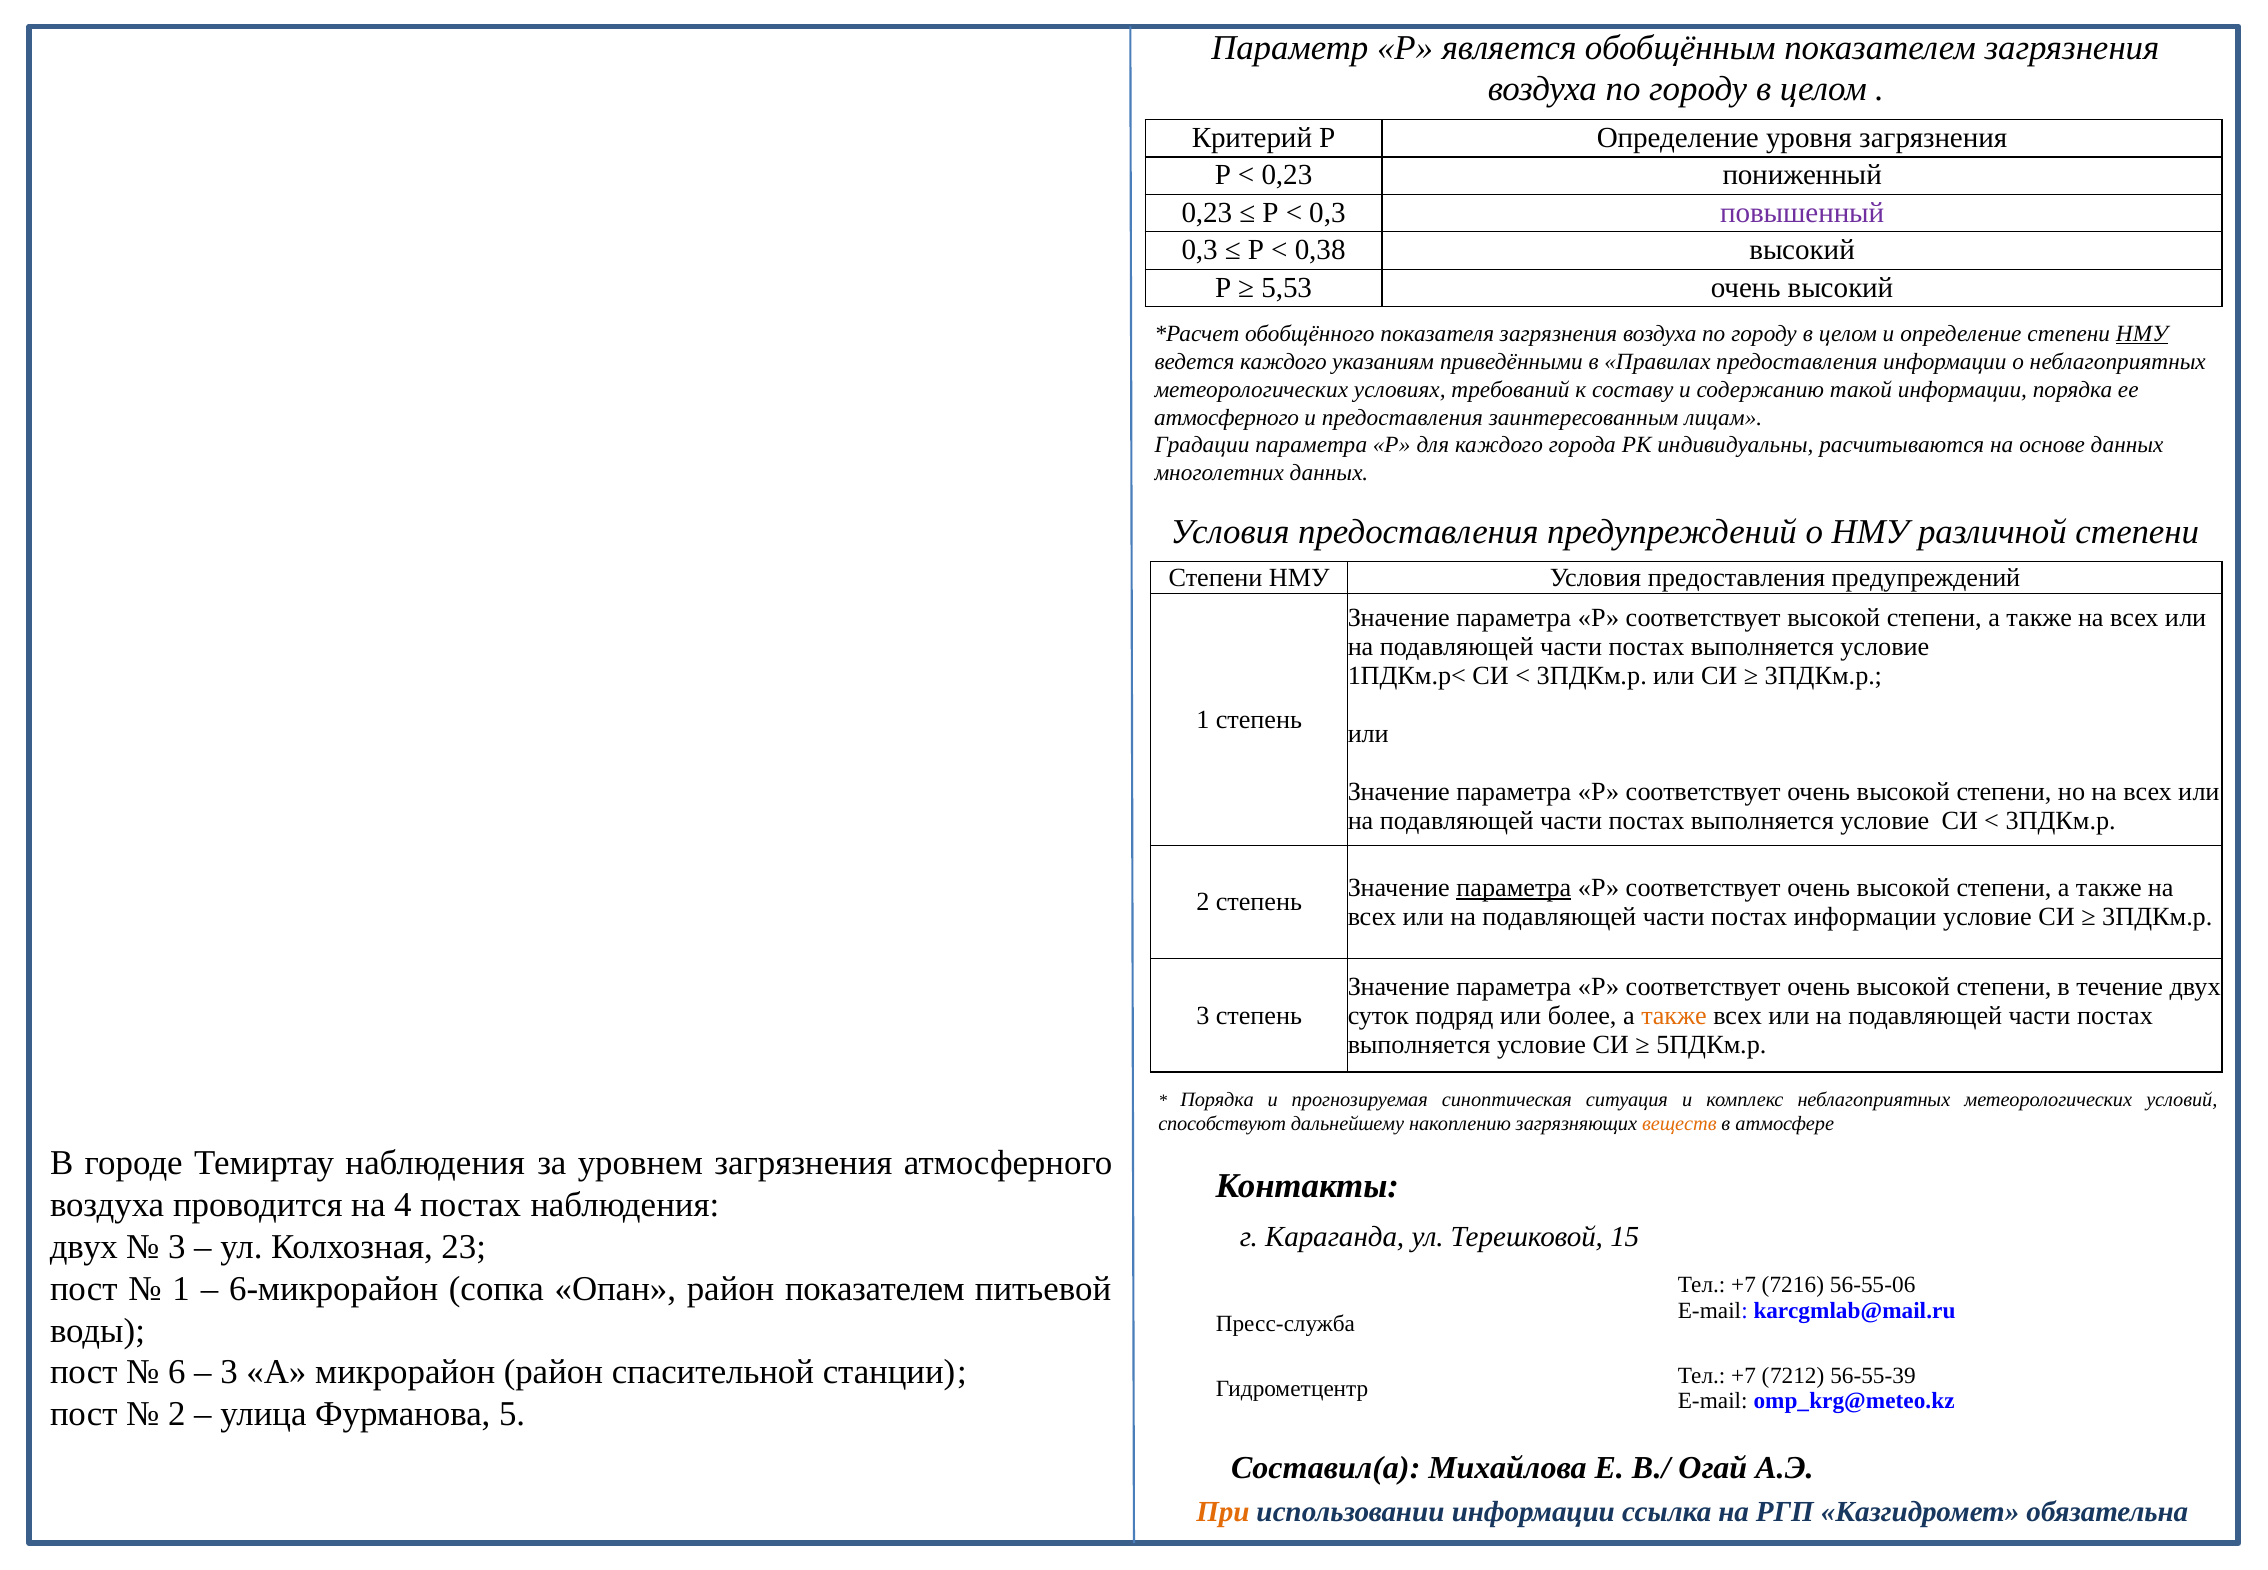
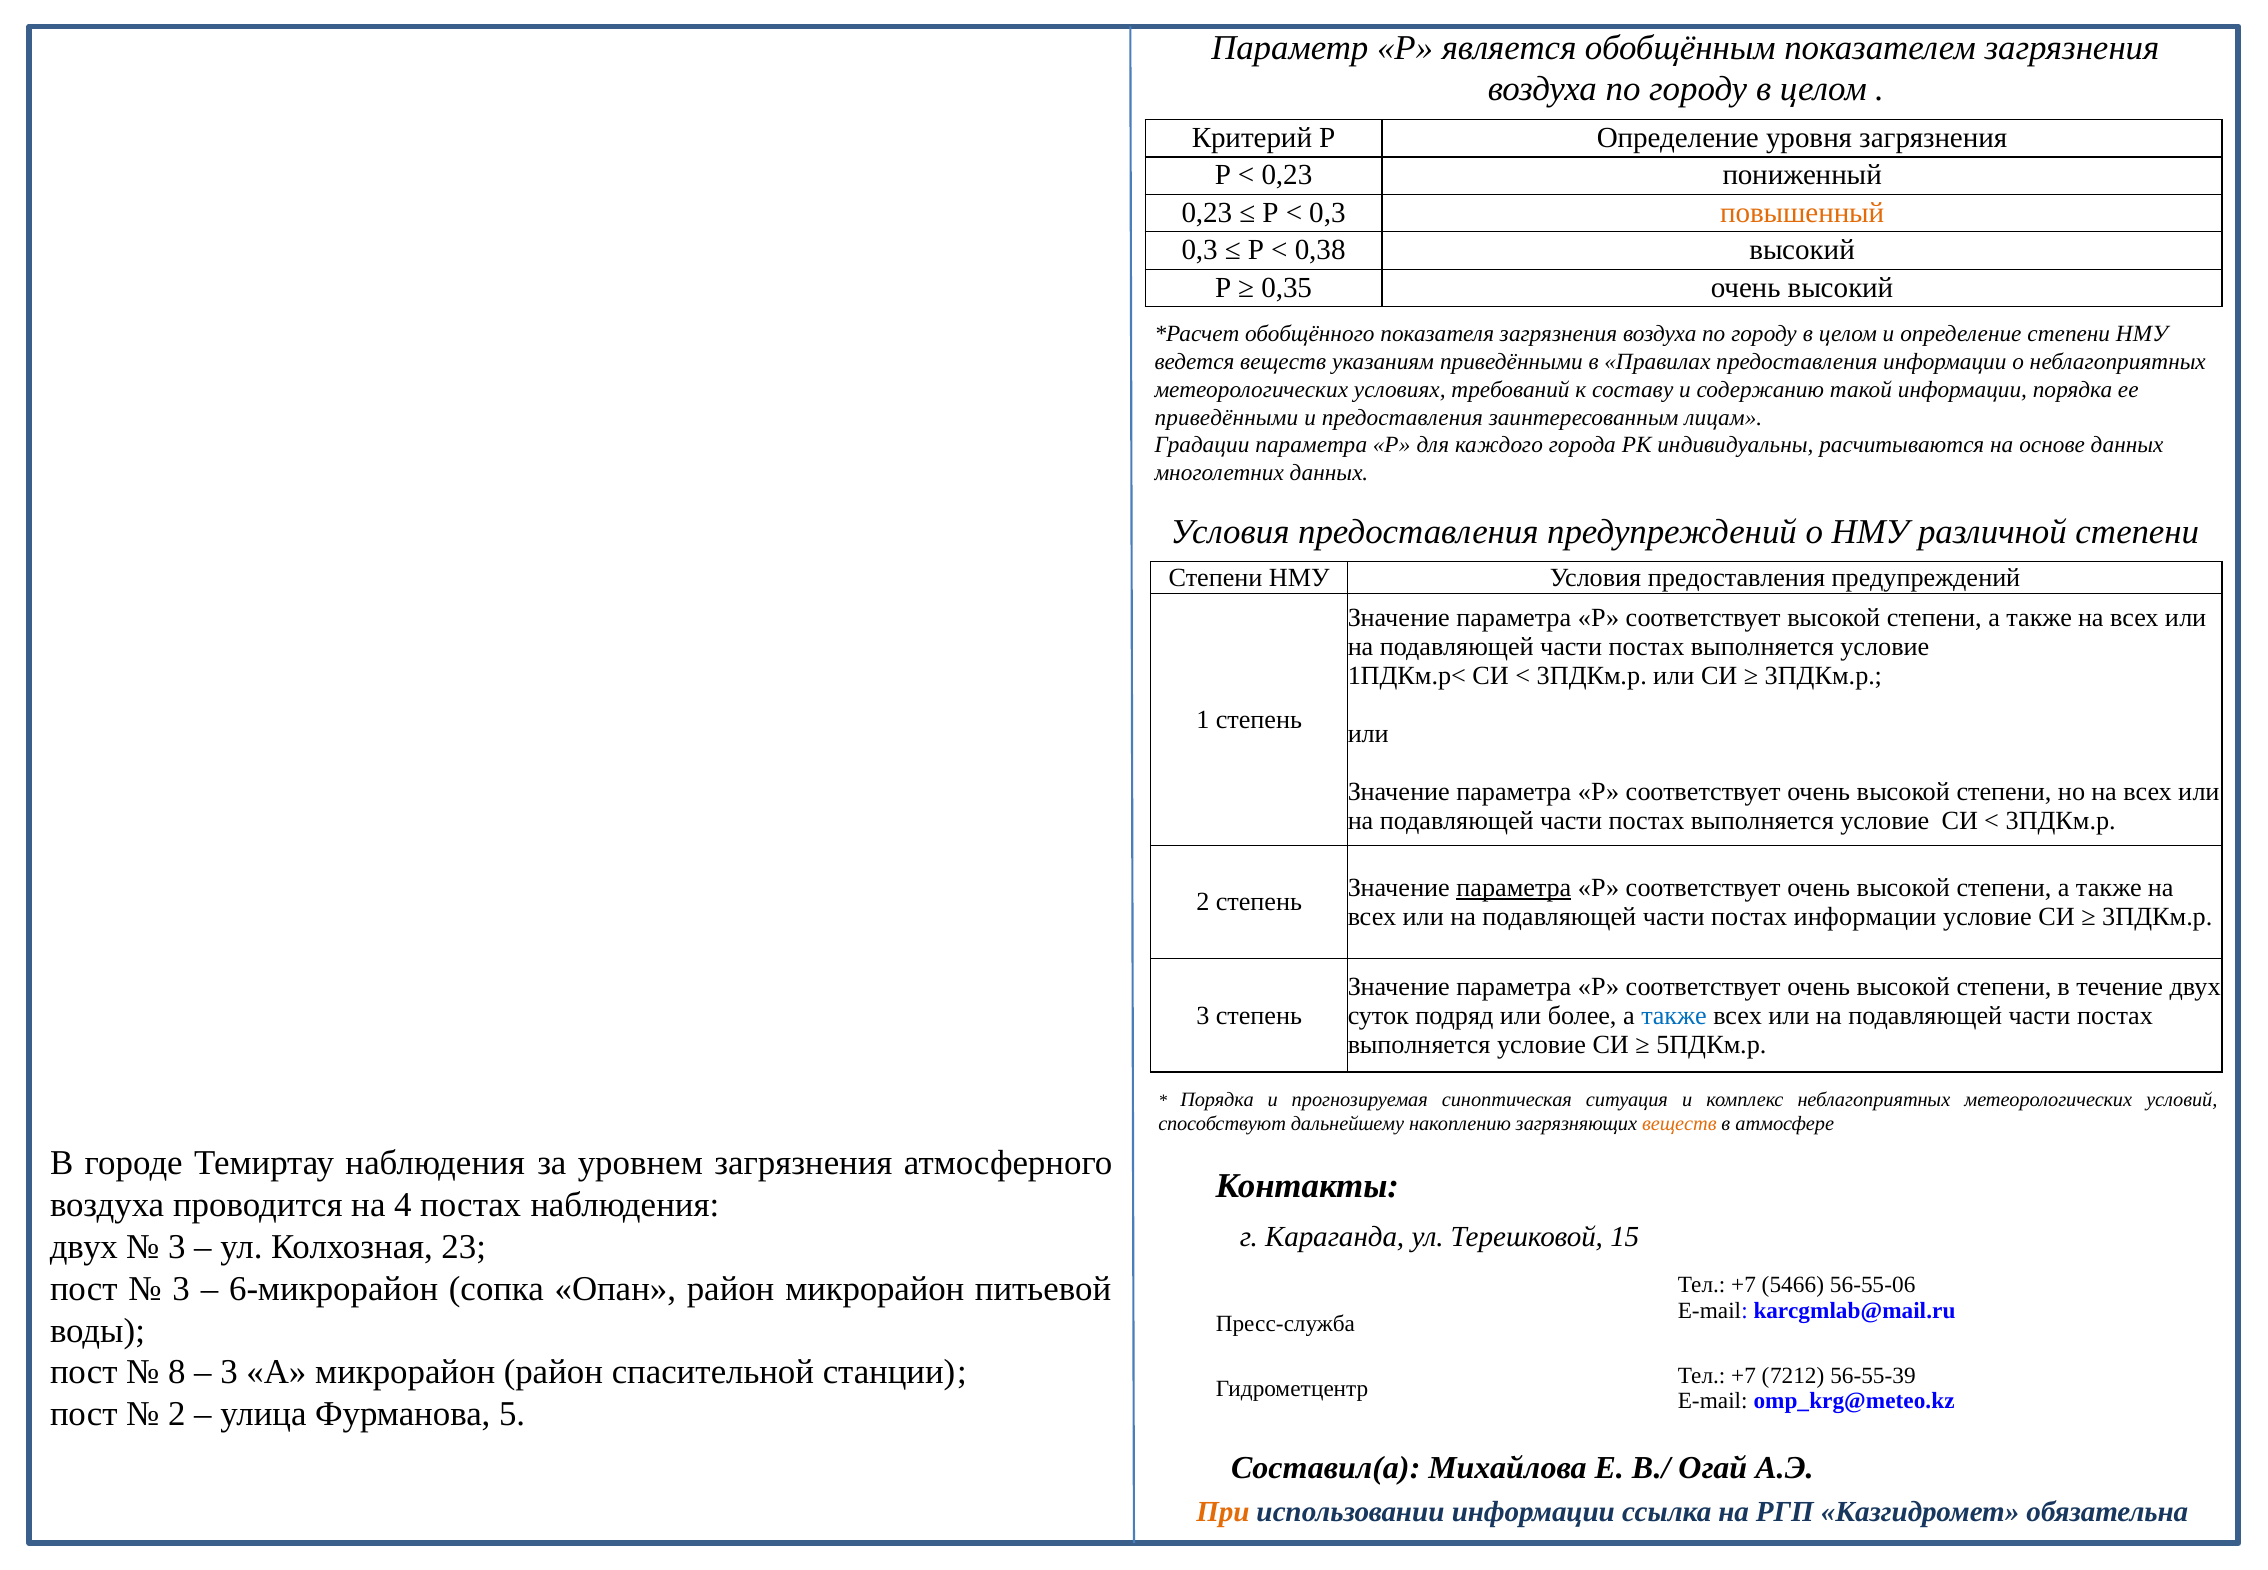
повышенный colour: purple -> orange (1802, 213)
5,53: 5,53 -> 0,35 (1287, 288)
НМУ underline: present -> none (2142, 334)
ведется каждого: каждого -> веществ (1283, 362)
атмосферного: атмосферного -> приведёнными (1226, 417)
также colour: orange -> blue (1674, 1016)
1: 1 -> 3 (181, 1289)
район показателем: показателем -> микрорайон (875, 1289)
7216: 7216 -> 5466 (1793, 1285)
6: 6 -> 8 (177, 1373)
